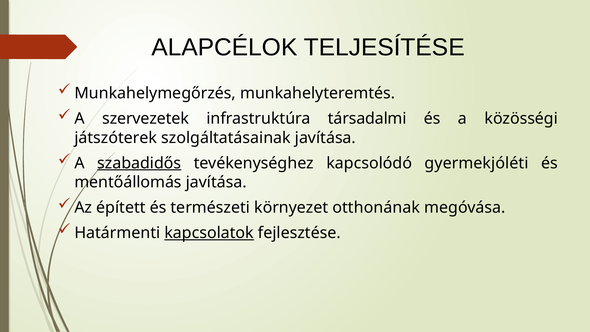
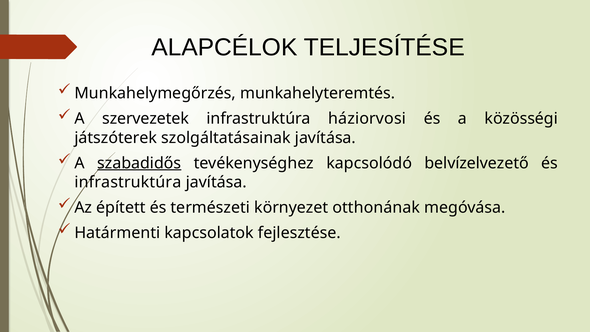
társadalmi: társadalmi -> háziorvosi (367, 119)
gyermekjóléti: gyermekjóléti -> belvízelvezető (477, 163)
mentőállomás: mentőállomás -> infrastruktúra (128, 182)
kapcsolatok underline: present -> none (209, 233)
